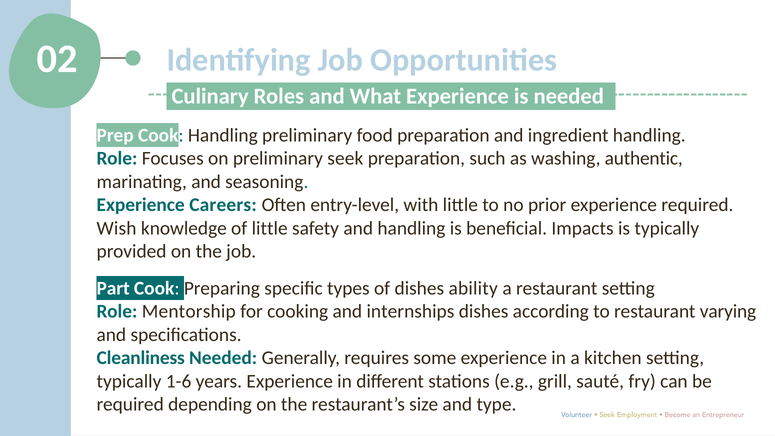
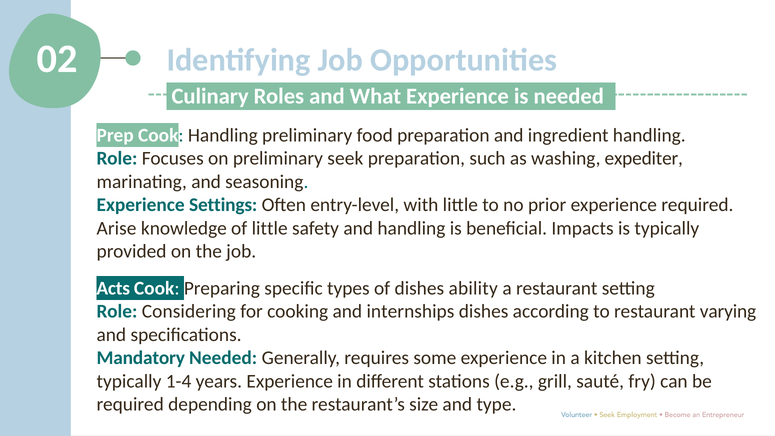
authentic: authentic -> expediter (644, 158)
Careers: Careers -> Settings (223, 205)
Wish: Wish -> Arise (117, 228)
Part: Part -> Acts (113, 288)
Mentorship: Mentorship -> Considering (189, 312)
Cleanliness: Cleanliness -> Mandatory (141, 358)
1-6: 1-6 -> 1-4 (179, 381)
